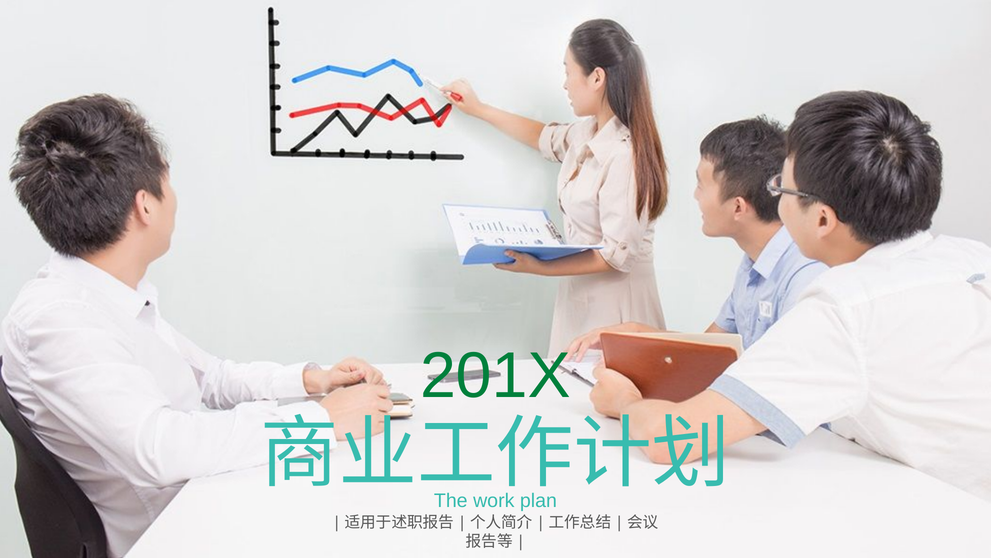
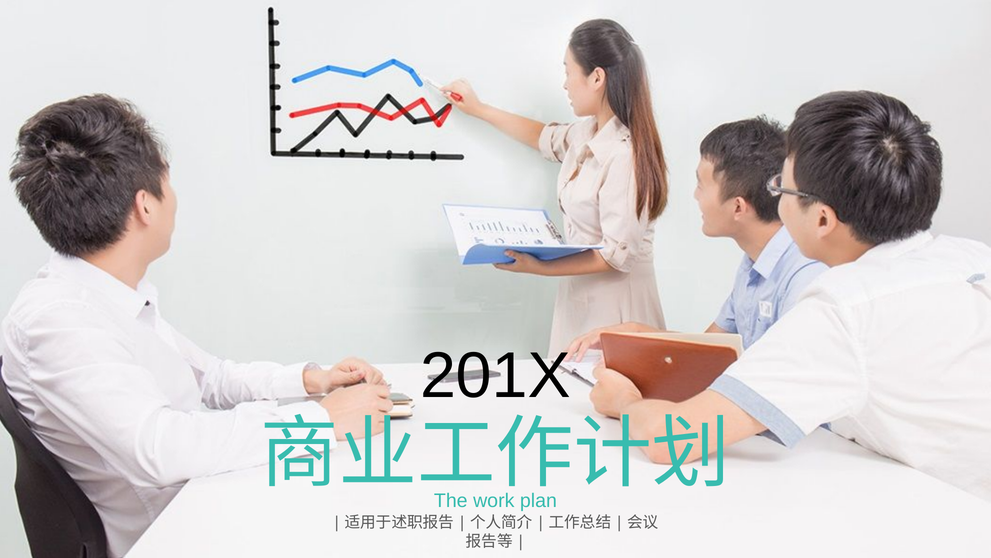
201X colour: green -> black (495, 375)
